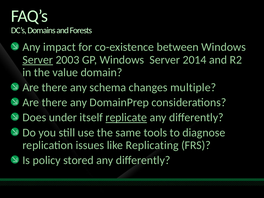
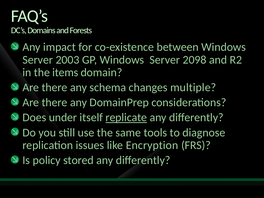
Server underline: present -> none (38, 60)
2014: 2014 -> 2098 (195, 60)
value: value -> items (65, 72)
Replicating: Replicating -> Encryption (152, 145)
